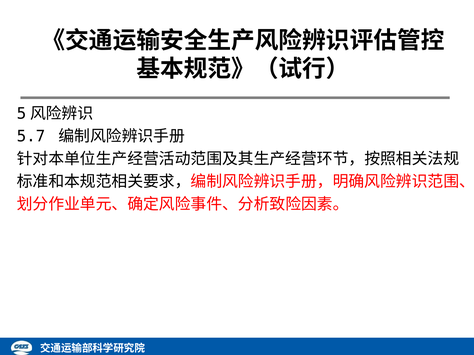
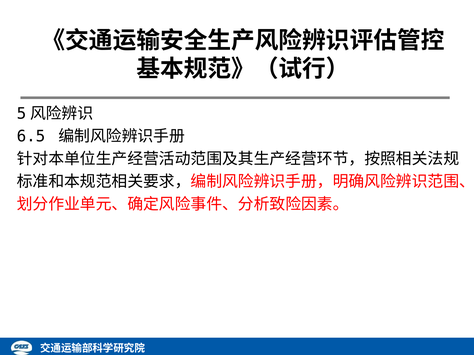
5.7: 5.7 -> 6.5 (31, 136)
